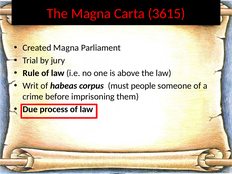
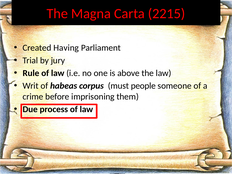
3615: 3615 -> 2215 (167, 14)
Created Magna: Magna -> Having (66, 48)
